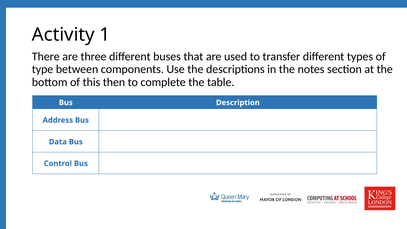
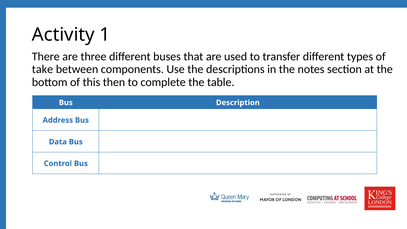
type: type -> take (42, 69)
